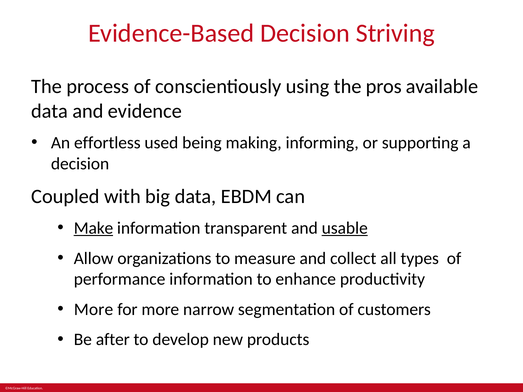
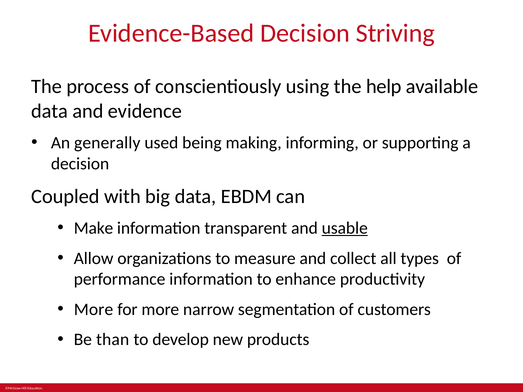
pros: pros -> help (384, 87)
effortless: effortless -> generally (107, 143)
Make underline: present -> none (93, 228)
after: after -> than (113, 340)
